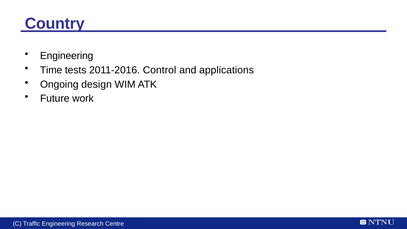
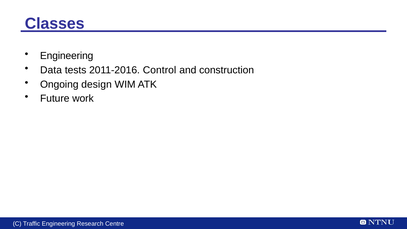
Country: Country -> Classes (55, 24)
Time: Time -> Data (51, 70)
applications: applications -> construction (227, 70)
